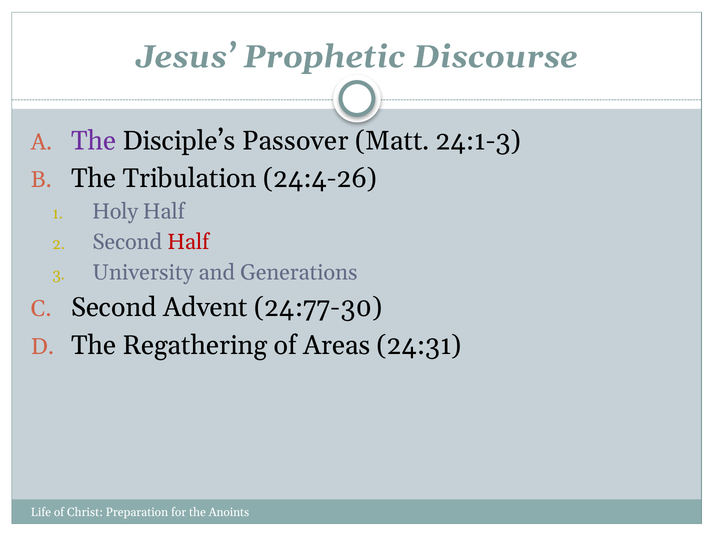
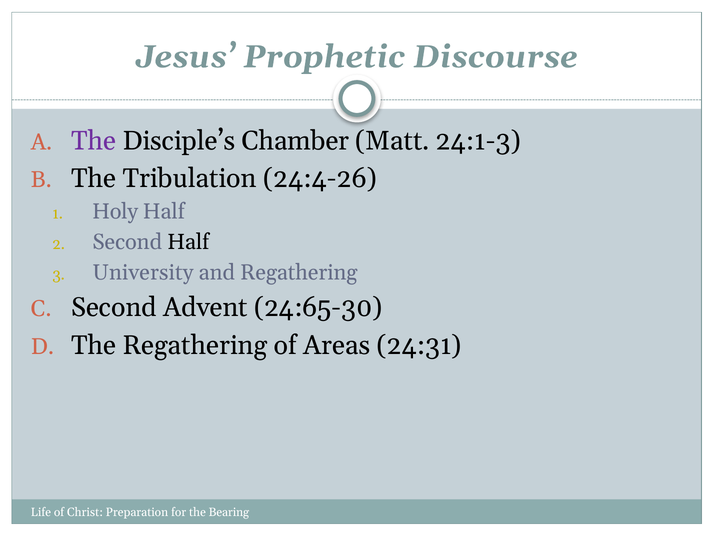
Passover: Passover -> Chamber (296, 141)
Half colour: red -> black (188, 242)
and Generations: Generations -> Regathering (299, 272)
24:77-30: 24:77-30 -> 24:65-30 (318, 307)
Anoints: Anoints -> Bearing (229, 512)
